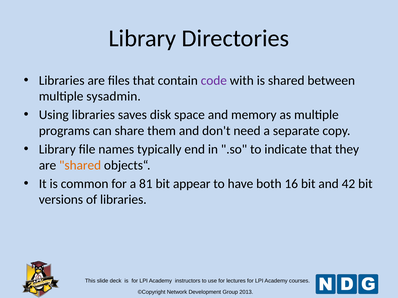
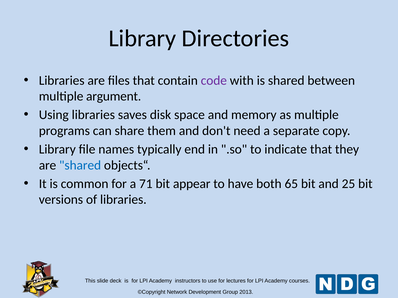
sysadmin: sysadmin -> argument (114, 96)
shared colour: orange -> blue (80, 165)
81: 81 -> 71 (146, 184)
16: 16 -> 65 (291, 184)
42: 42 -> 25 (348, 184)
